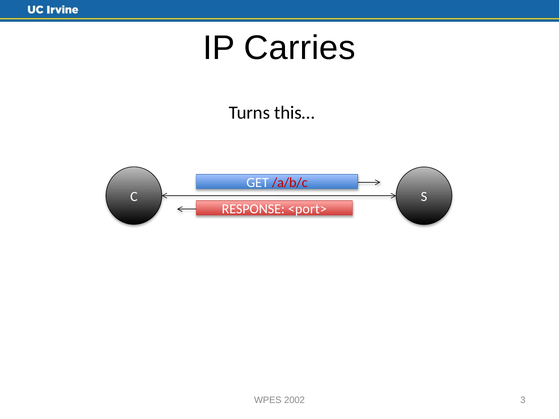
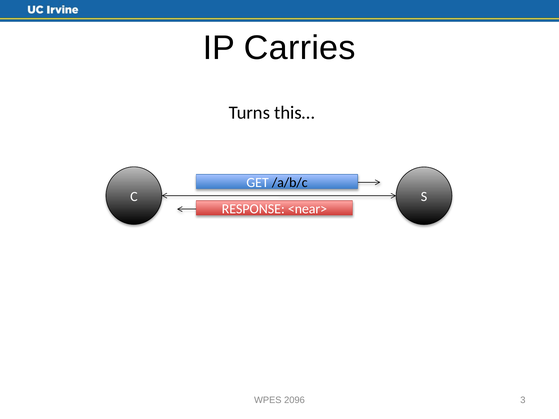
/a/b/c colour: red -> black (290, 183)
<port>: <port> -> <near> (307, 209)
2002: 2002 -> 2096 (294, 400)
